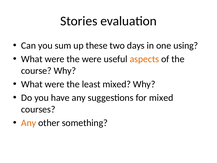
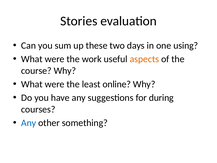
the were: were -> work (92, 59)
least mixed: mixed -> online (117, 84)
for mixed: mixed -> during (161, 98)
Any colour: orange -> blue (29, 123)
